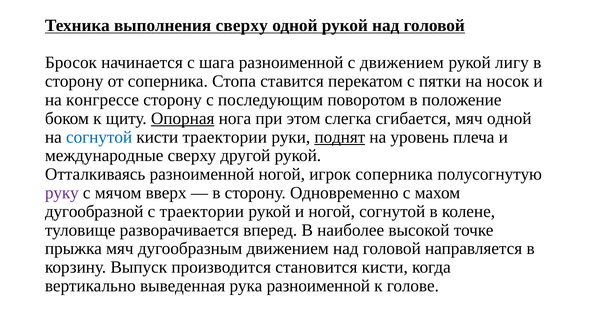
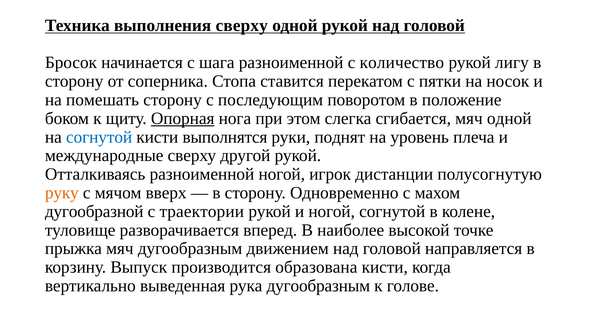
с движением: движением -> количество (402, 63)
конгрессе: конгрессе -> помешать (103, 100)
кисти траектории: траектории -> выполнятся (225, 137)
поднят underline: present -> none (340, 137)
игрок соперника: соперника -> дистанции (394, 174)
руку colour: purple -> orange (62, 193)
становится: становится -> образована (316, 267)
рука разноименной: разноименной -> дугообразным (318, 286)
